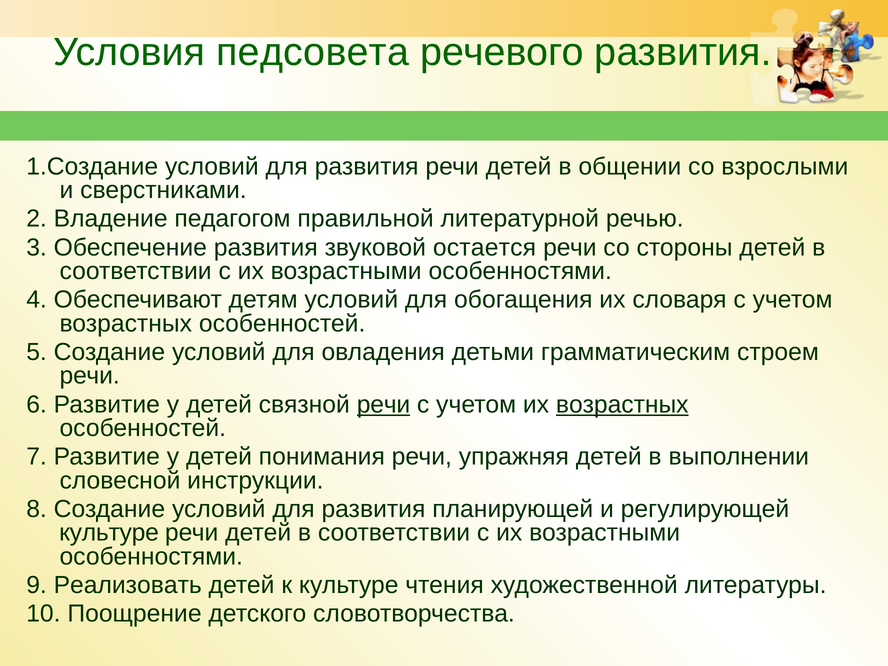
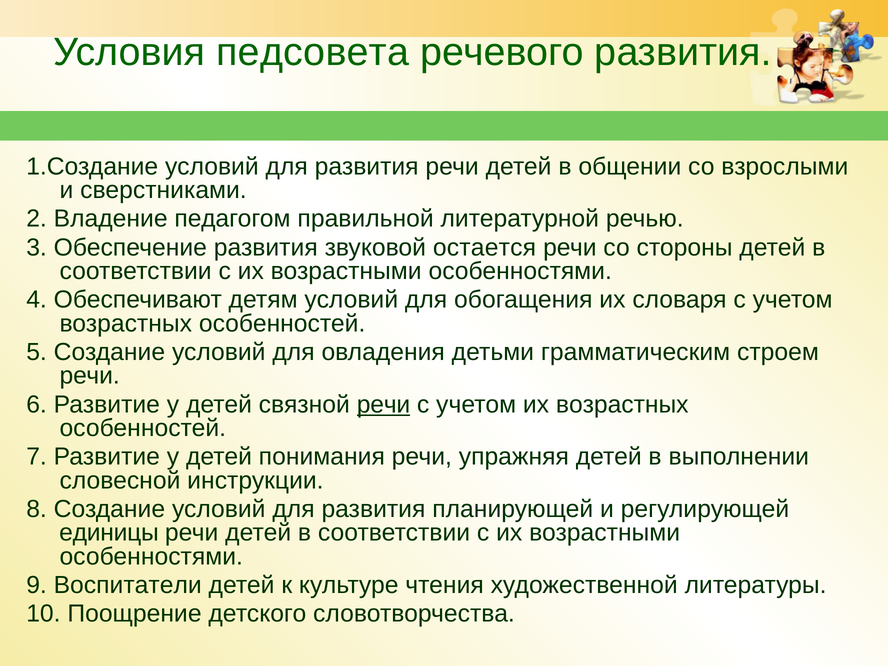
возрастных underline: present -> none (622, 404)
культуре: культуре -> единицы (109, 533)
Реализовать: Реализовать -> Воспитатели (128, 585)
